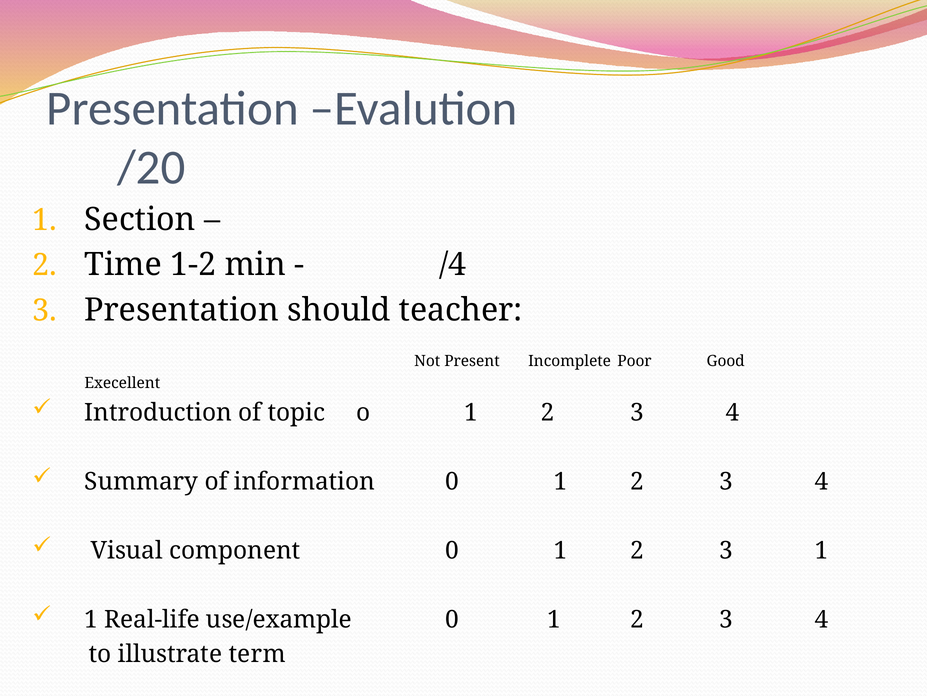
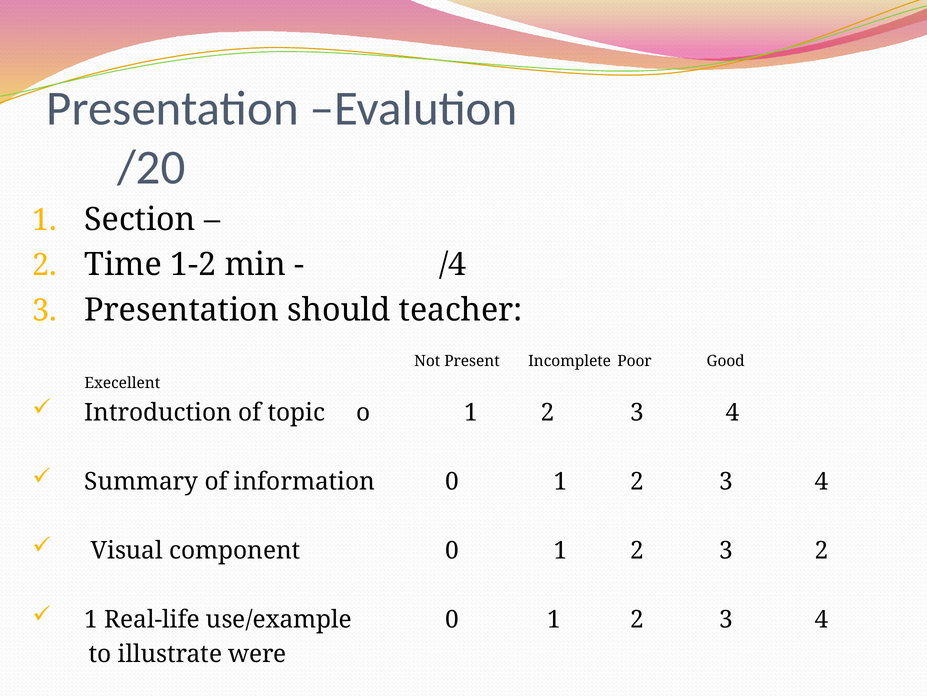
3 1: 1 -> 2 (822, 550)
term: term -> were (257, 654)
